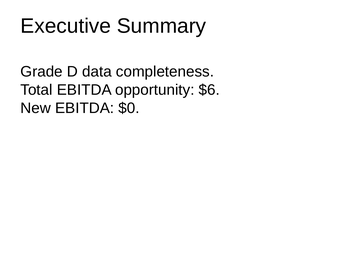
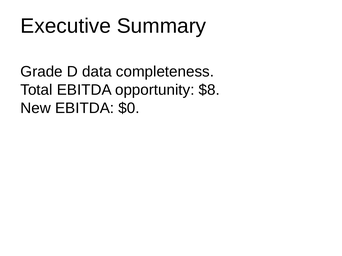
$6: $6 -> $8 (209, 90)
